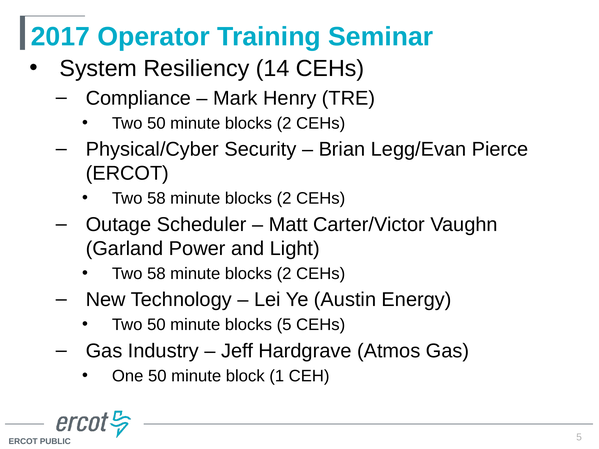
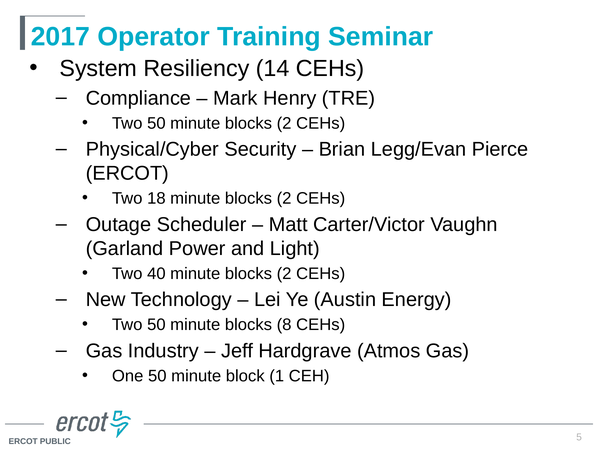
58: 58 -> 18 (156, 198)
58: 58 -> 40 (156, 274)
blocks 5: 5 -> 8 (284, 325)
